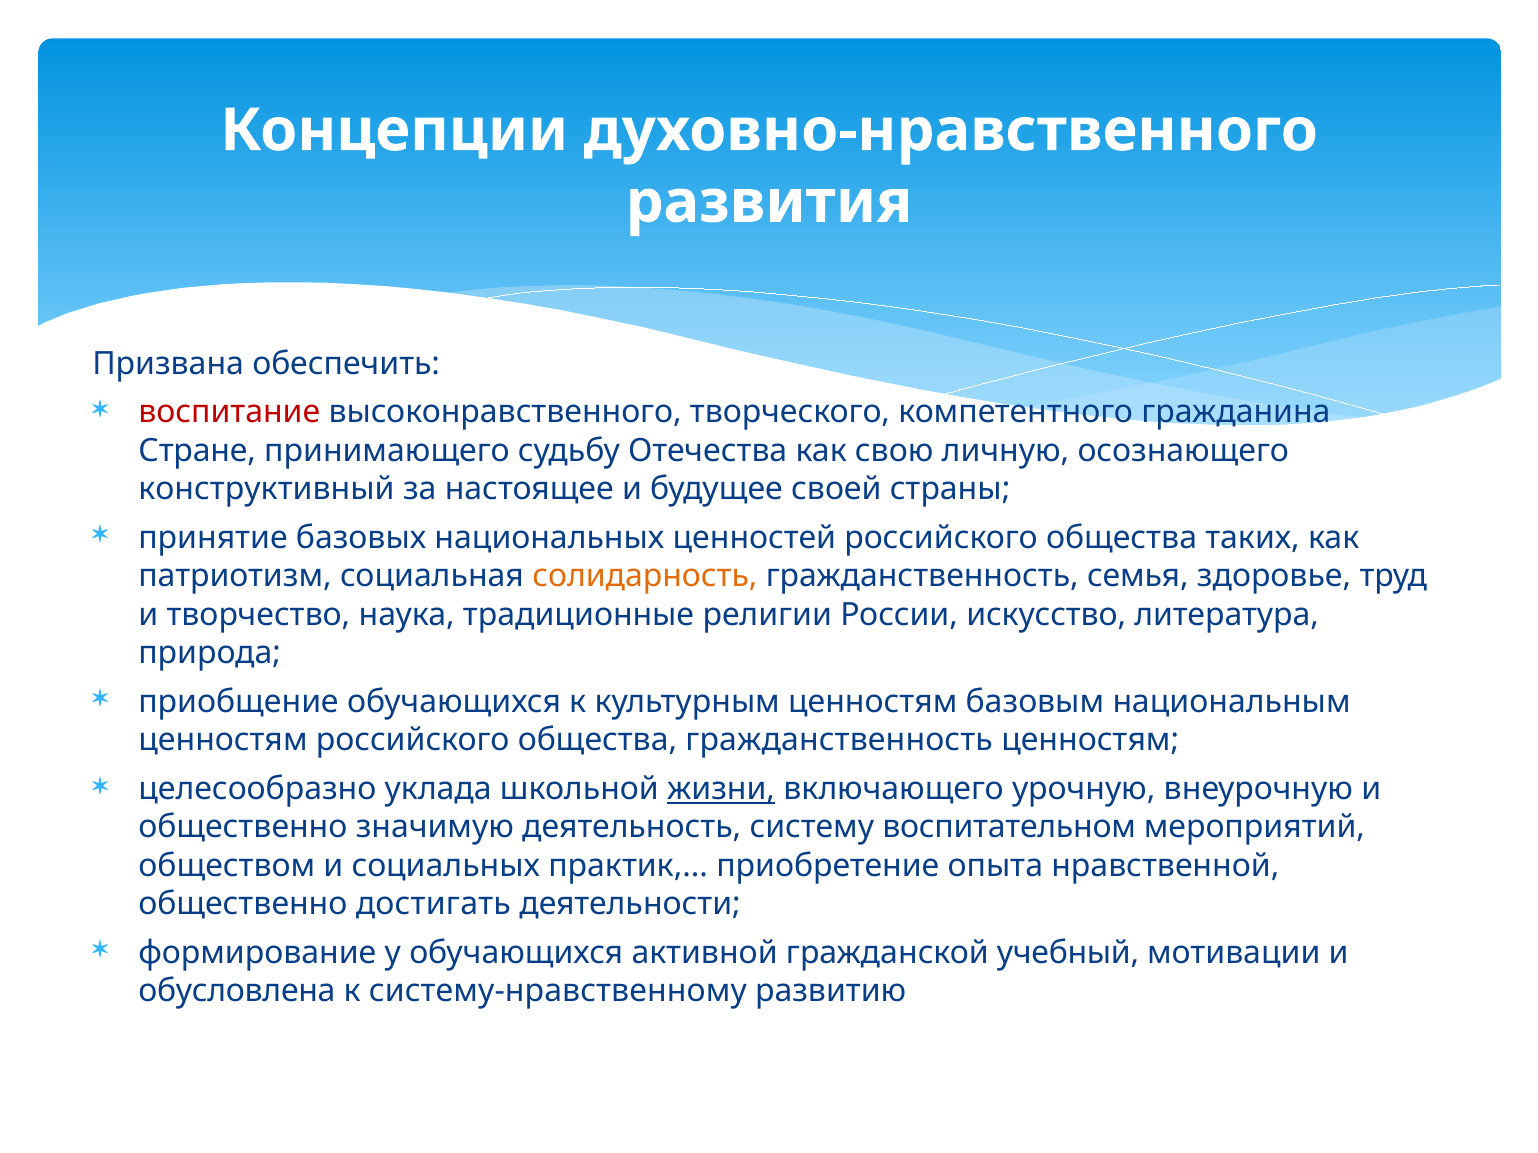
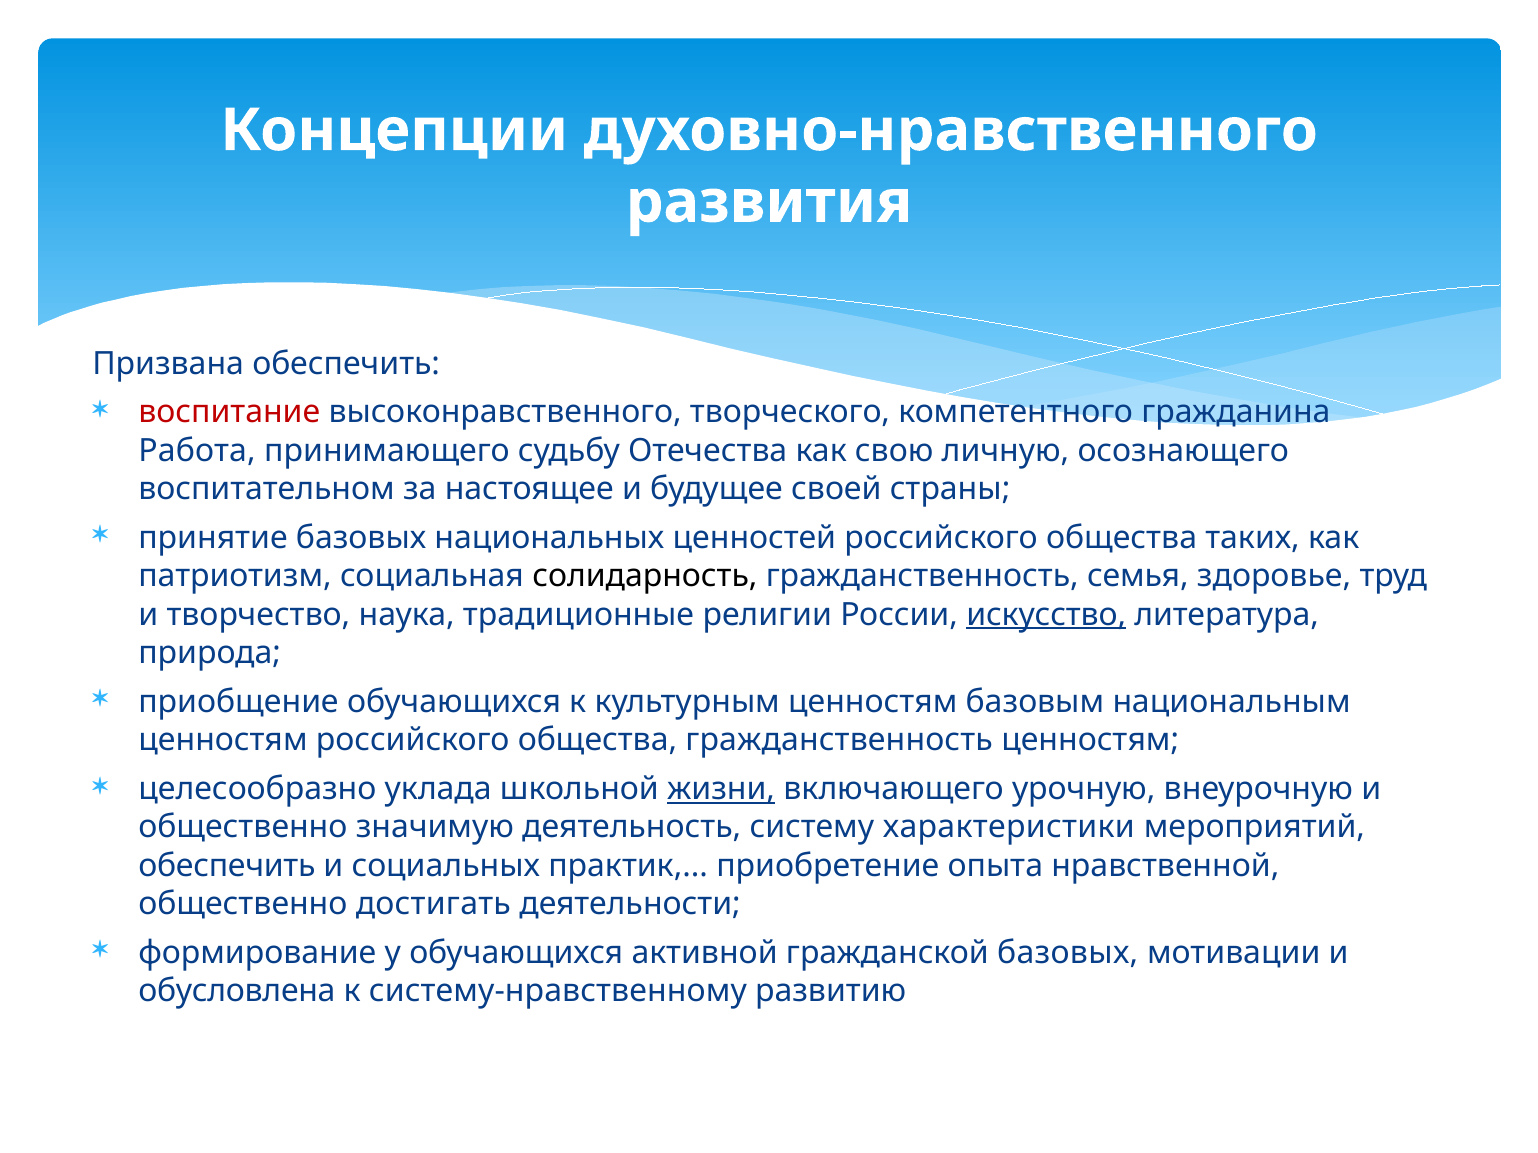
Стране: Стране -> Работа (197, 451)
конструктивный: конструктивный -> воспитательном (267, 489)
солидарность colour: orange -> black (645, 576)
искусство underline: none -> present (1046, 615)
воспитательном: воспитательном -> характеристики (1009, 828)
обществом: обществом -> обеспечить (227, 866)
гражданской учебный: учебный -> базовых (1068, 953)
